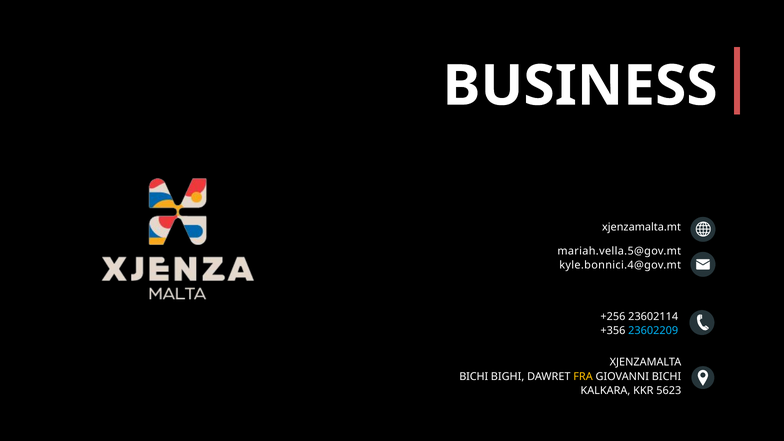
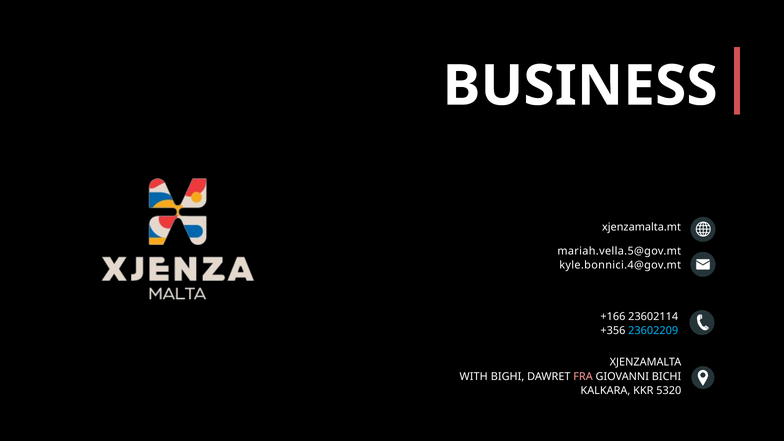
+256: +256 -> +166 (613, 317)
BICHI: BICHI -> WITH (474, 377)
FRA colour: yellow -> pink (583, 377)
5623: 5623 -> 5320 (669, 391)
